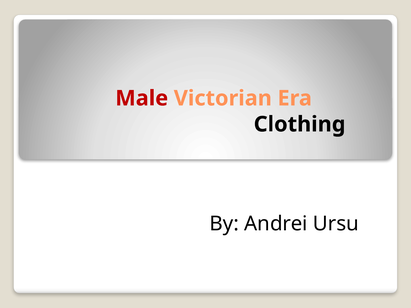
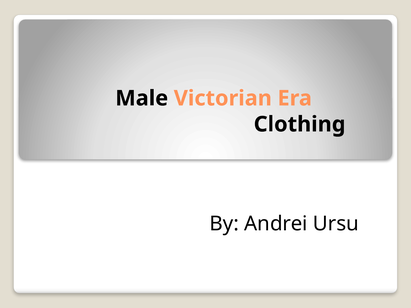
Male colour: red -> black (142, 98)
